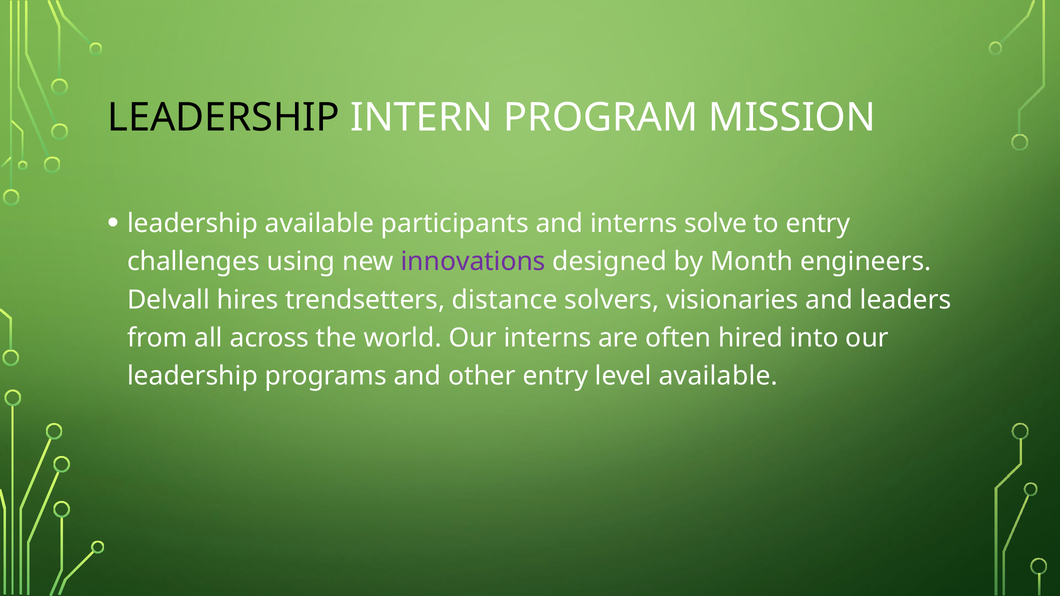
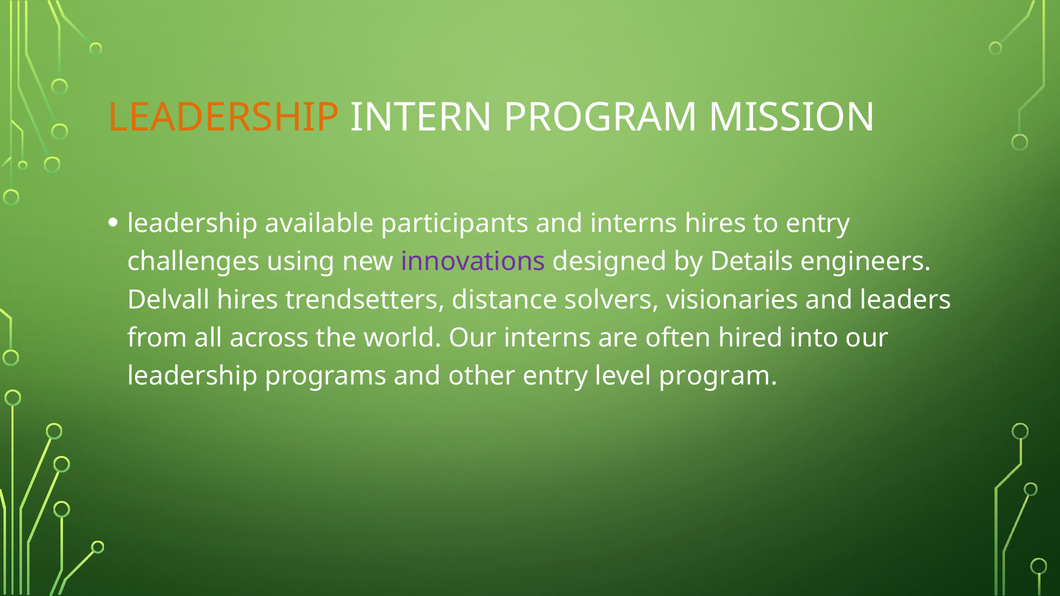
LEADERSHIP colour: black -> orange (224, 118)
interns solve: solve -> hires (716, 224)
Month: Month -> Details (752, 262)
level available: available -> program (718, 376)
